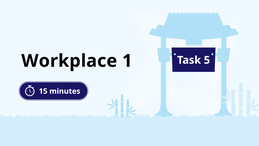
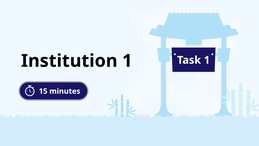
Workplace: Workplace -> Institution (69, 61)
Task 5: 5 -> 1 (207, 60)
